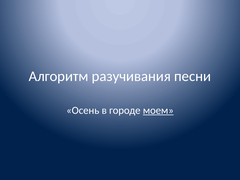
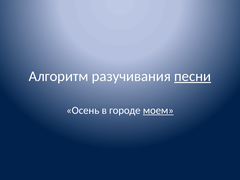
песни underline: none -> present (193, 76)
